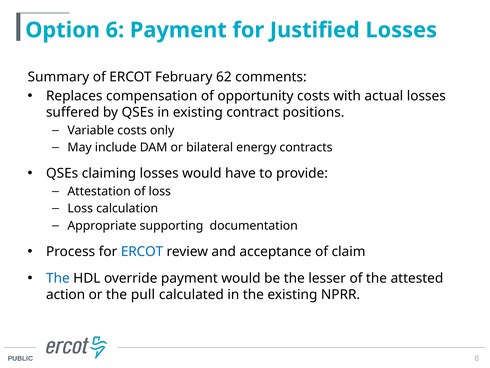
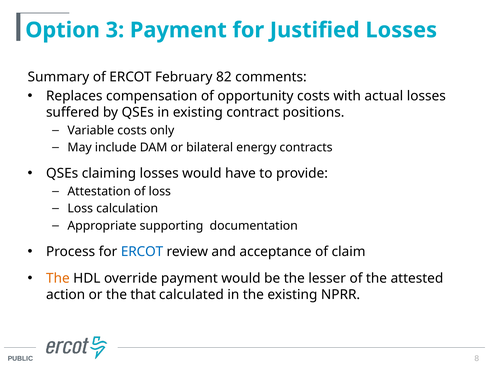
6: 6 -> 3 (115, 30)
62: 62 -> 82 (224, 77)
The colour: blue -> orange (58, 278)
pull: pull -> that (143, 294)
